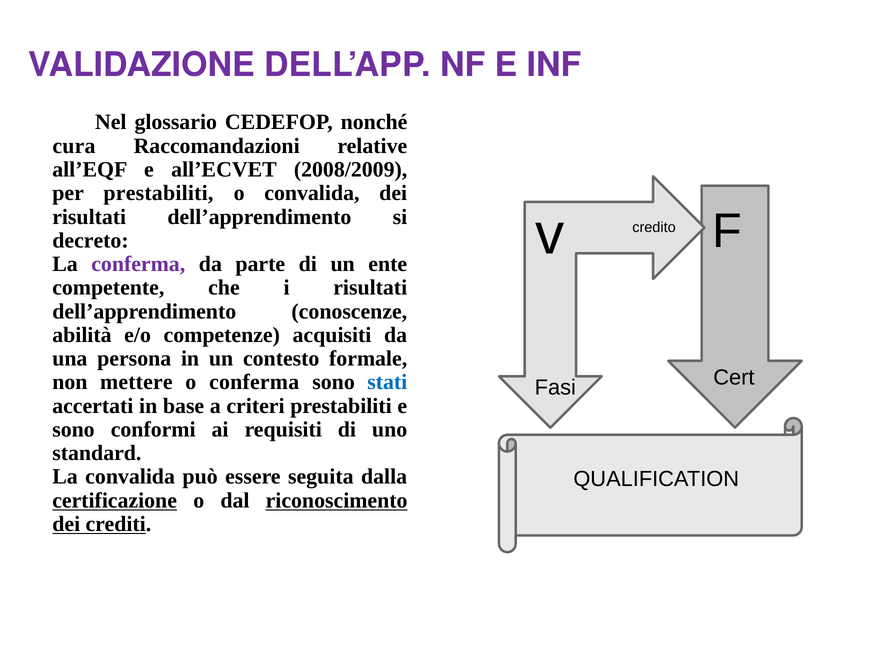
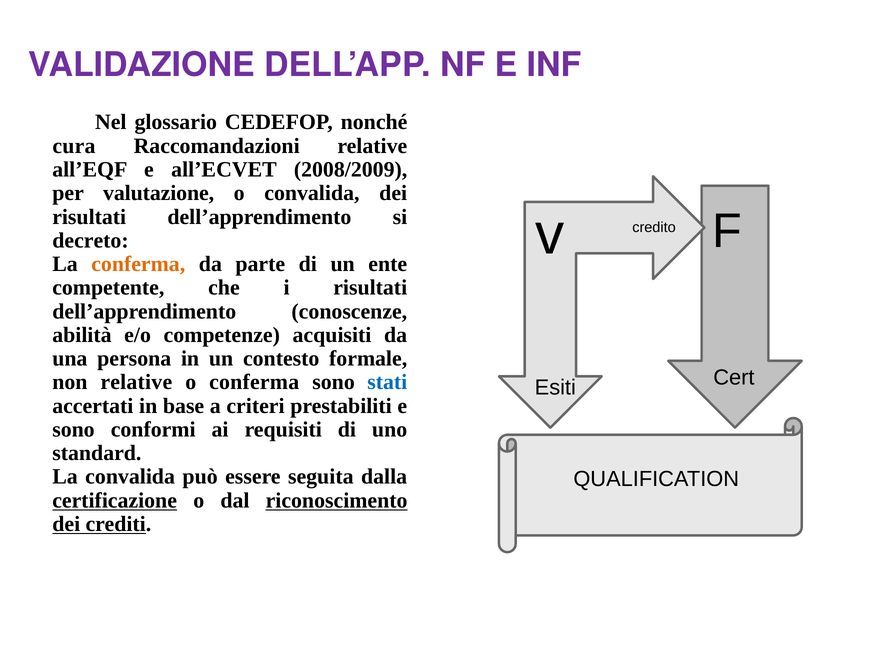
per prestabiliti: prestabiliti -> valutazione (159, 193)
conferma colour: purple -> orange (138, 264)
non mettere: mettere -> relative (136, 382)
Fasi: Fasi -> Esiti (555, 387)
